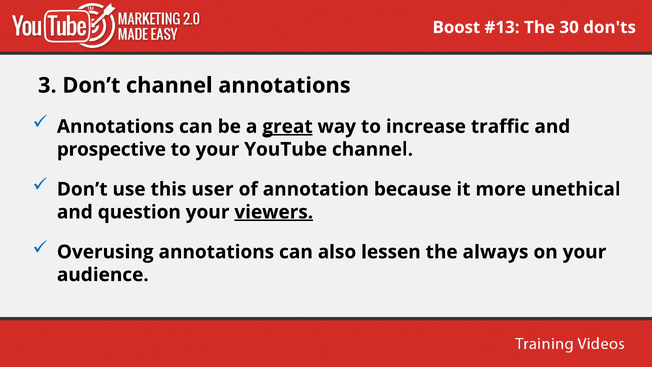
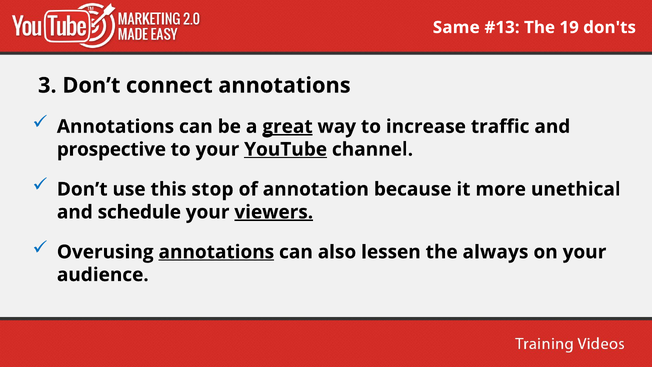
Boost: Boost -> Same (456, 27)
30: 30 -> 19 (569, 27)
Don’t channel: channel -> connect (169, 85)
YouTube underline: none -> present (286, 149)
user: user -> stop (212, 189)
question: question -> schedule (139, 212)
annotations underline: none -> present (216, 252)
